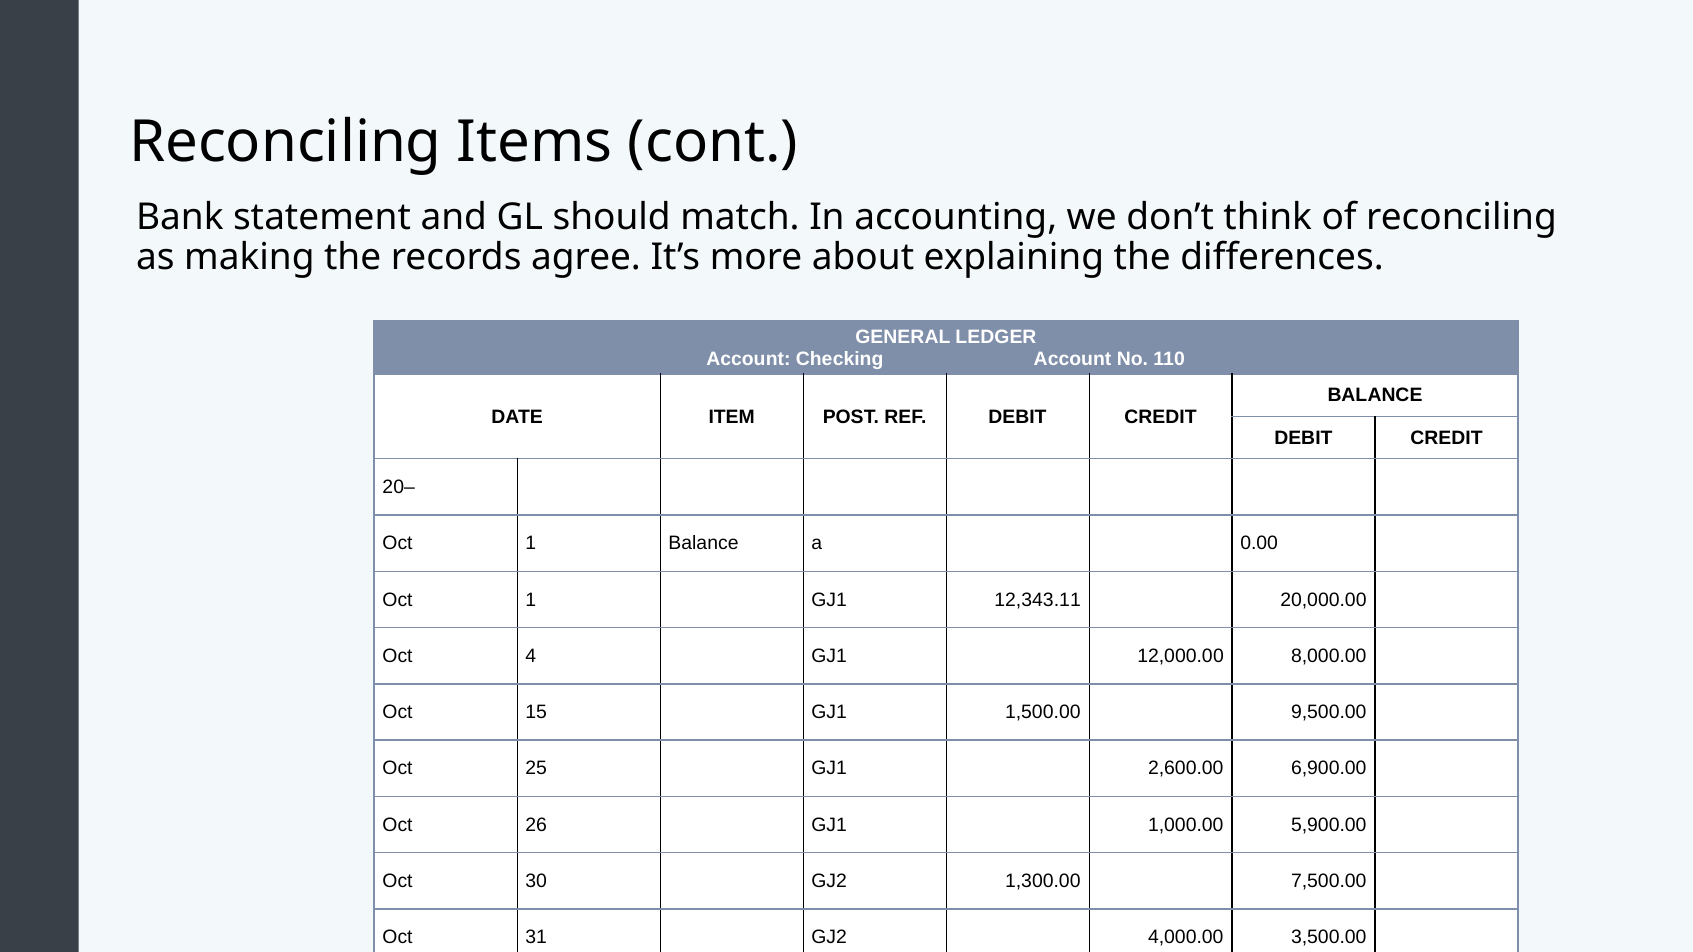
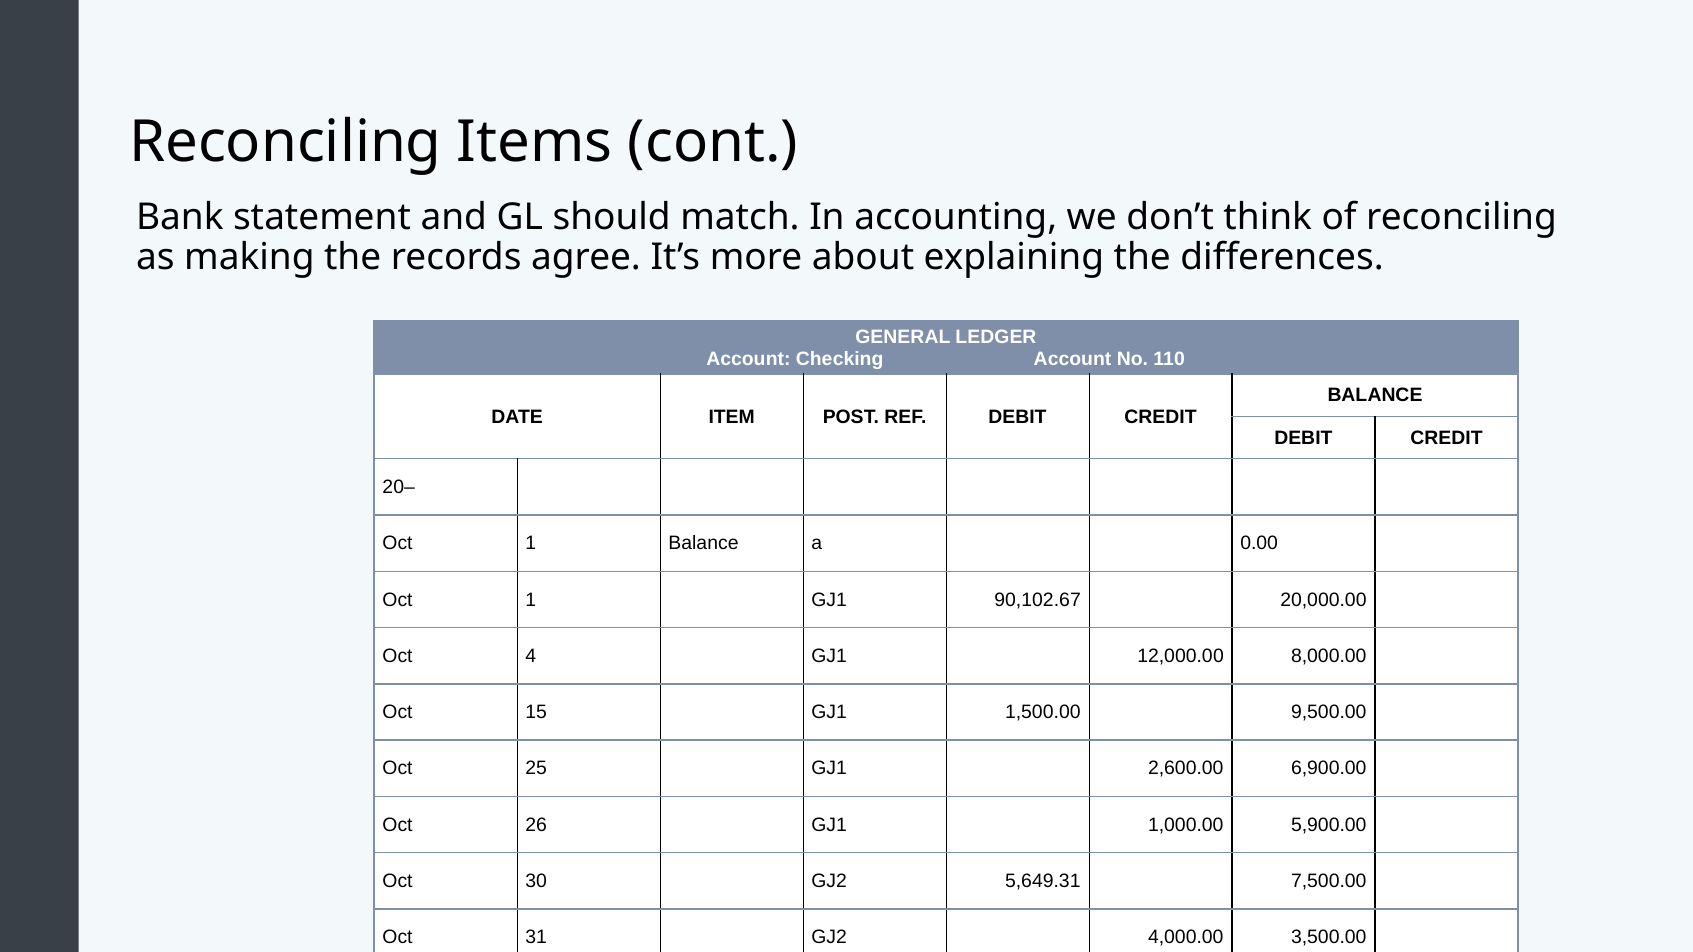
12,343.11: 12,343.11 -> 90,102.67 (1038, 600)
1,300.00: 1,300.00 -> 5,649.31 (1043, 881)
